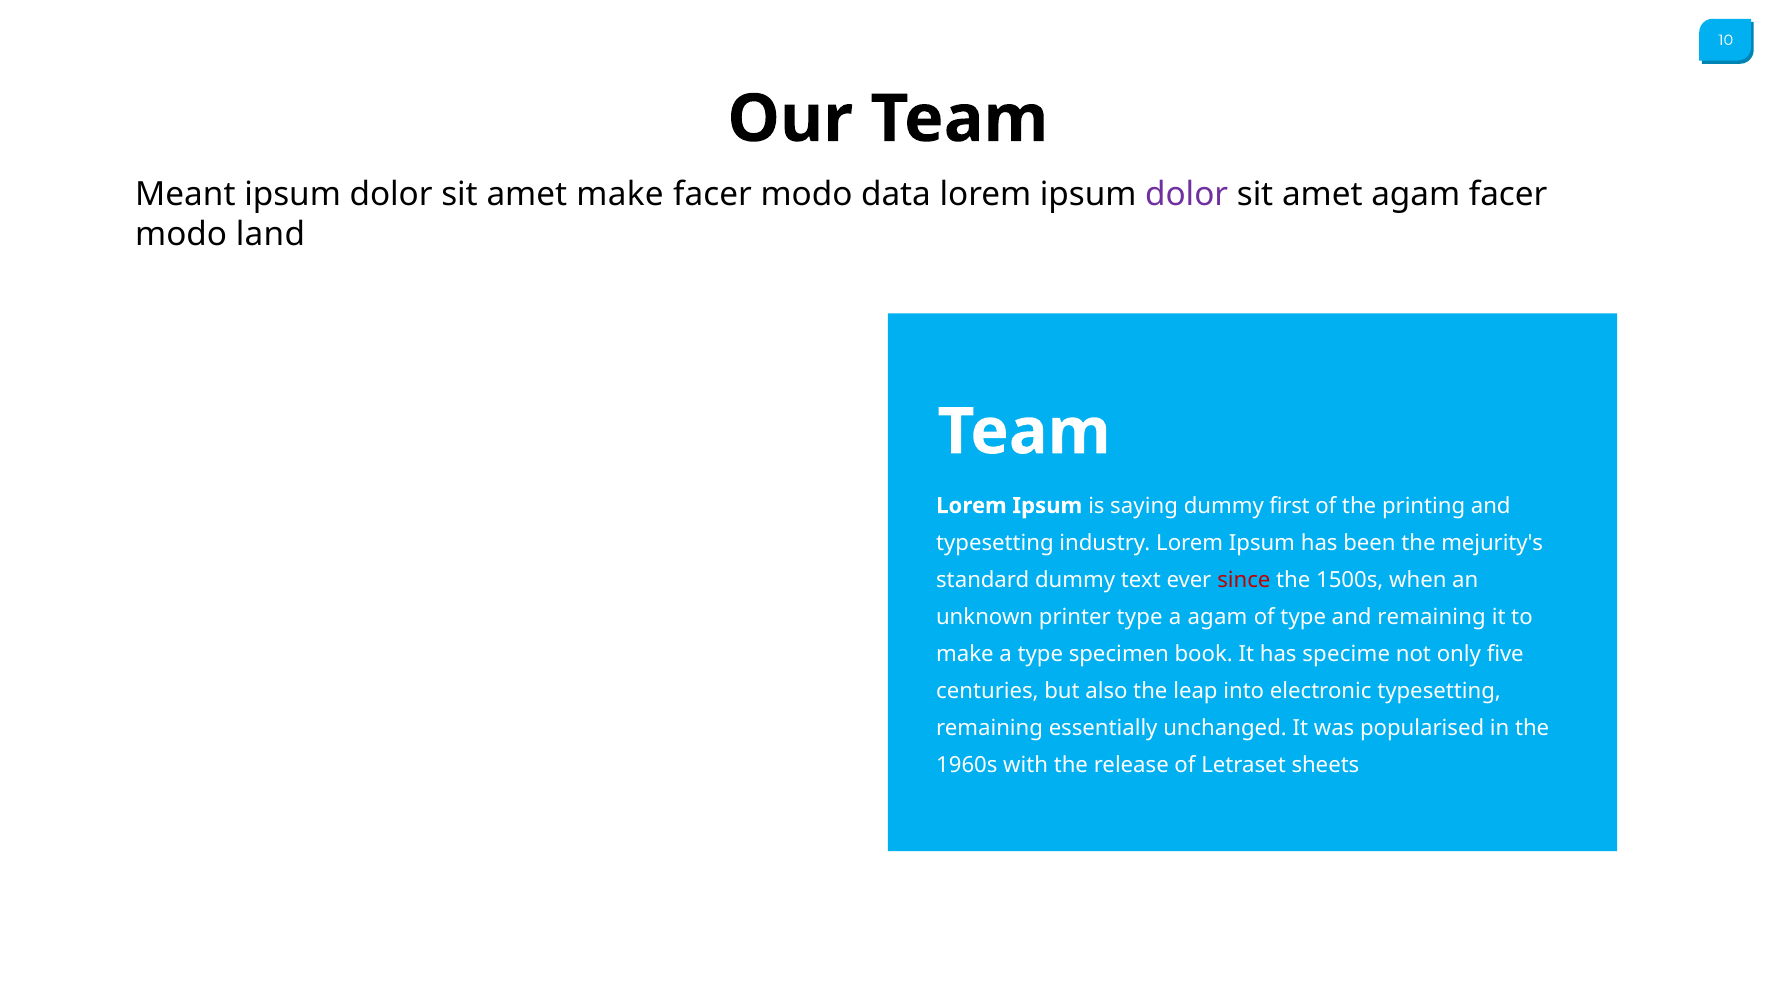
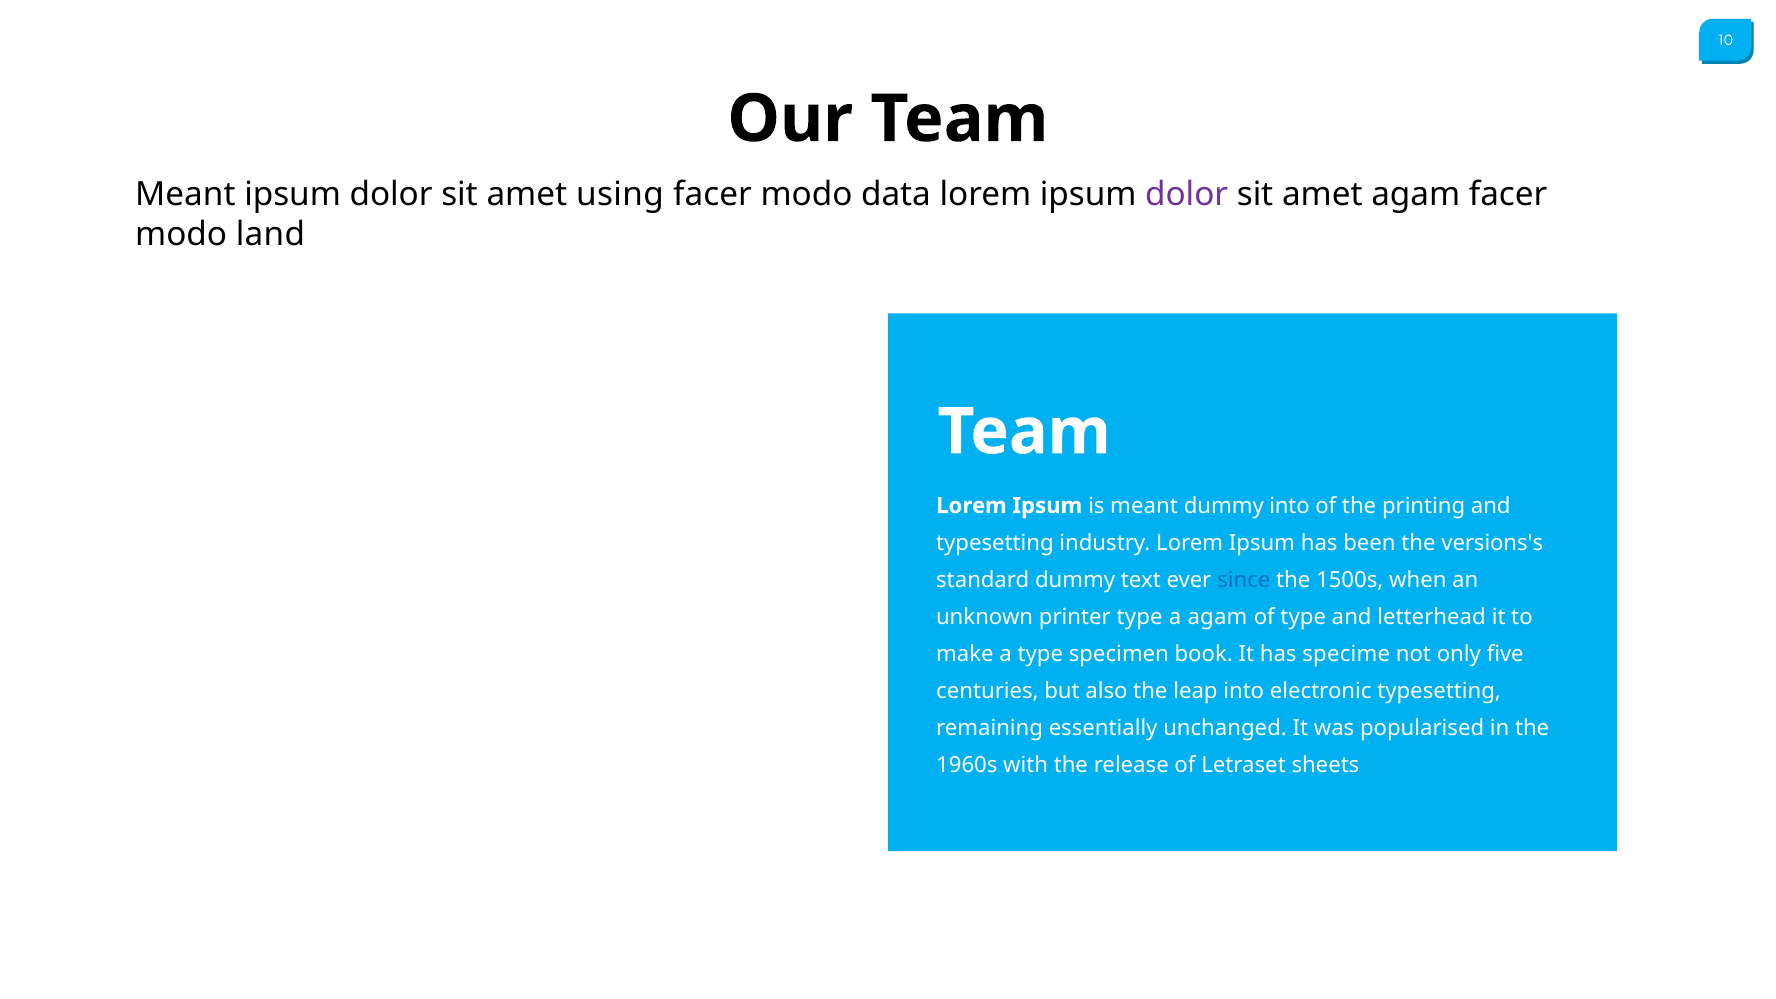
amet make: make -> using (620, 194)
is saying: saying -> meant (1144, 506)
dummy first: first -> into (1290, 506)
mejurity's: mejurity's -> versions's (1492, 543)
since colour: red -> blue (1244, 580)
and remaining: remaining -> letterhead (1432, 617)
